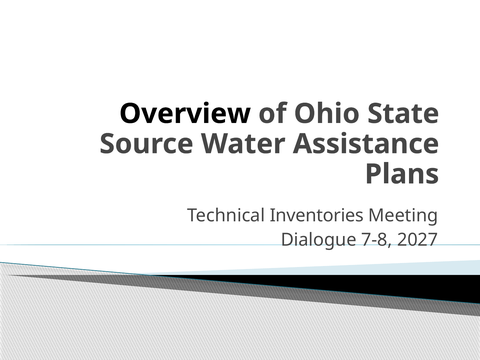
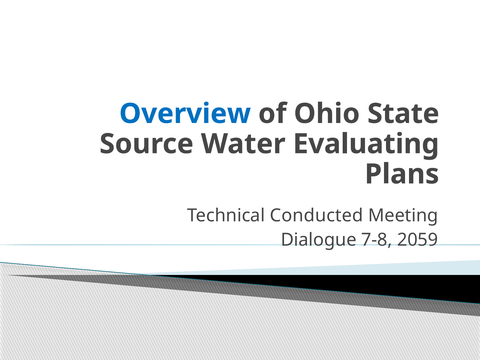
Overview colour: black -> blue (185, 114)
Assistance: Assistance -> Evaluating (366, 144)
Inventories: Inventories -> Conducted (317, 215)
2027: 2027 -> 2059 (418, 240)
